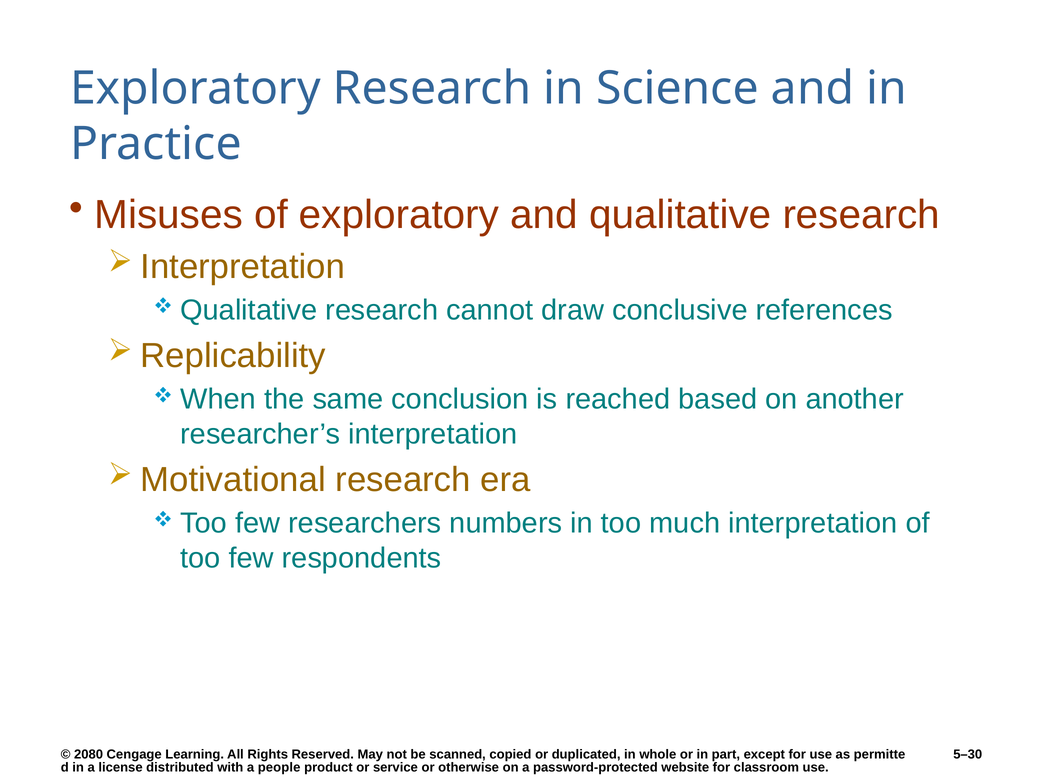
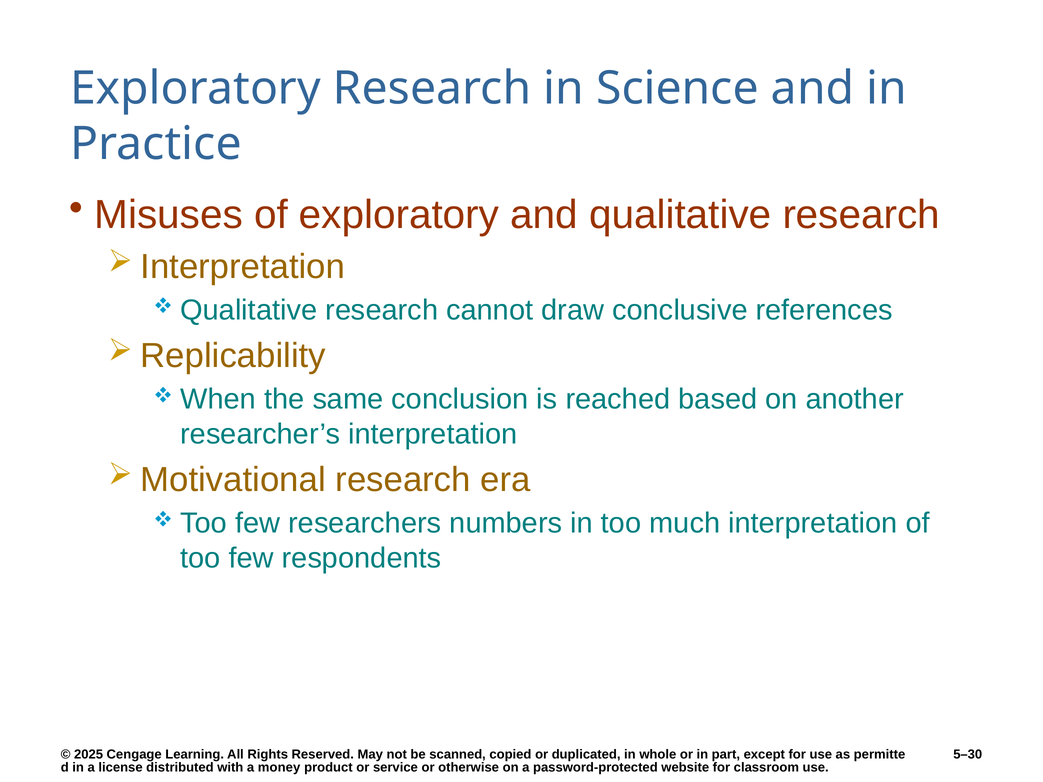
2080: 2080 -> 2025 (89, 754)
people: people -> money (279, 768)
